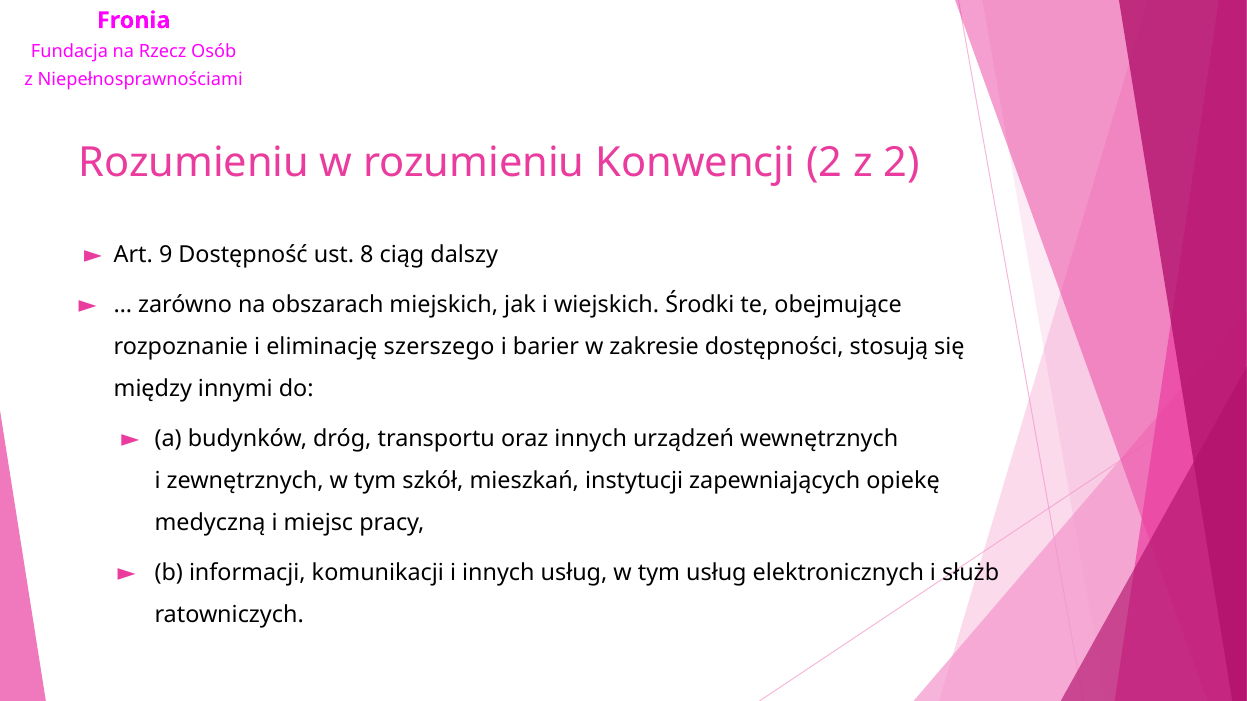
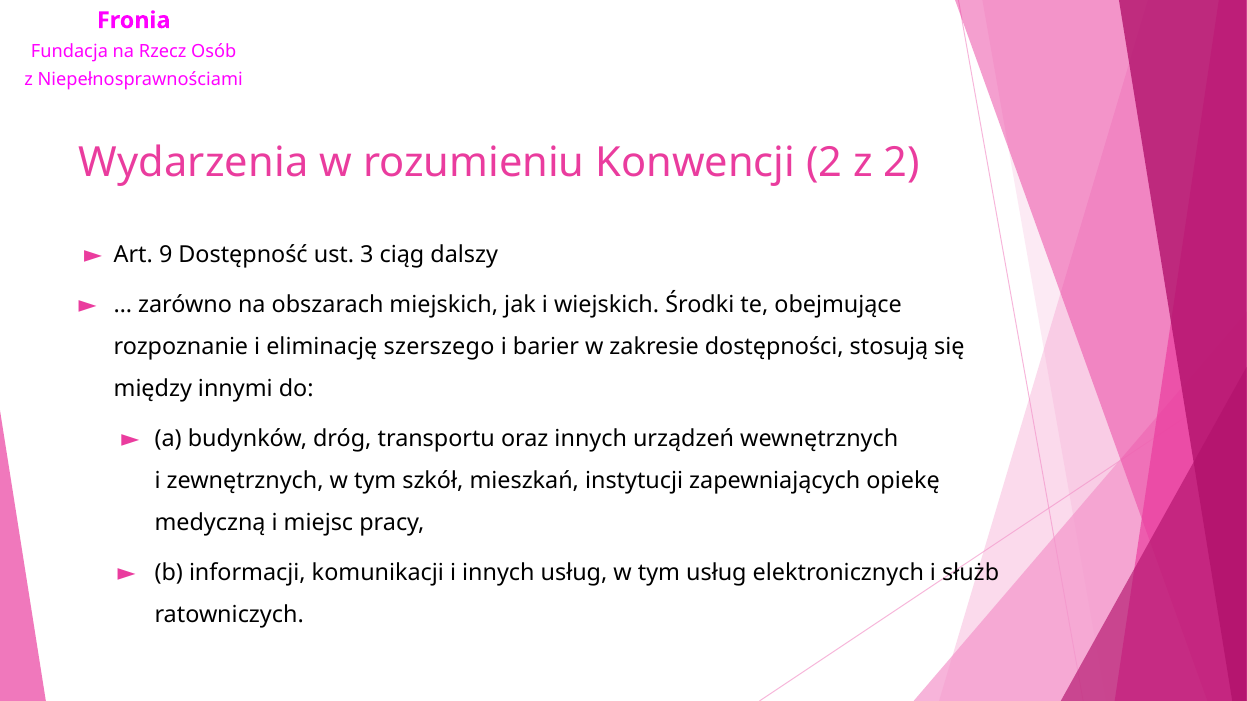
Rozumieniu: Rozumieniu -> Wydarzenia (194, 163)
8: 8 -> 3 (367, 255)
